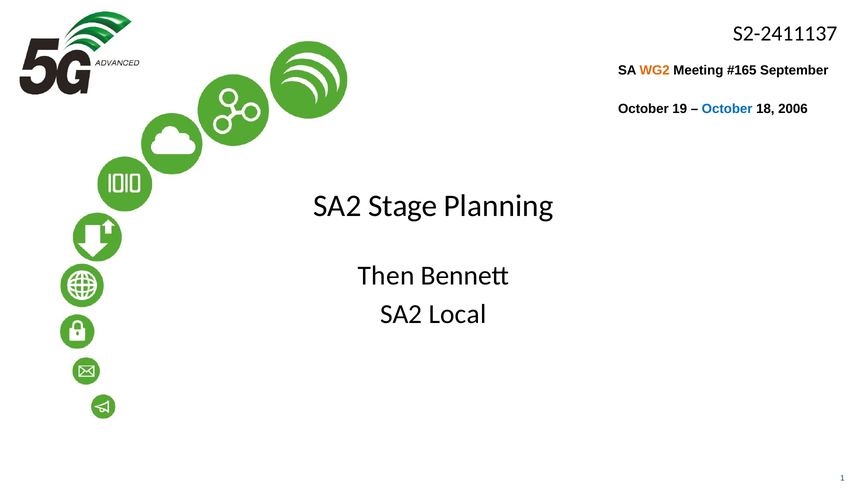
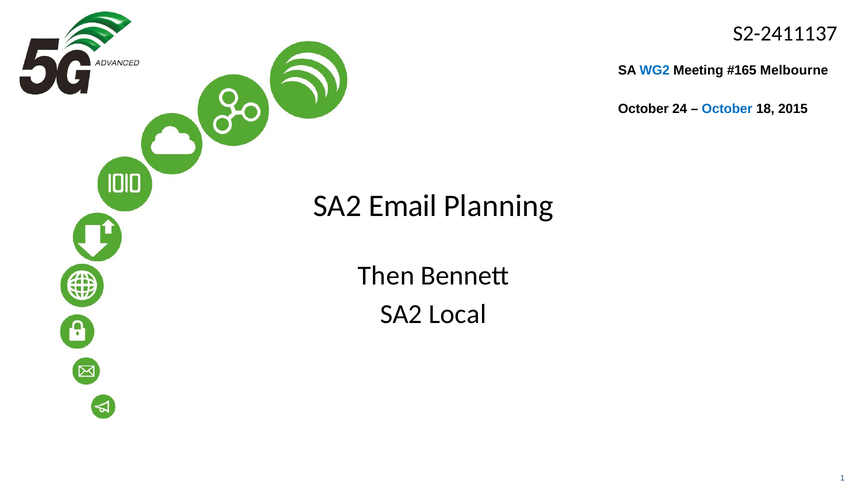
WG2 colour: orange -> blue (655, 70)
September: September -> Melbourne (794, 70)
19: 19 -> 24 (680, 109)
2006: 2006 -> 2015 (793, 109)
Stage: Stage -> Email (403, 206)
